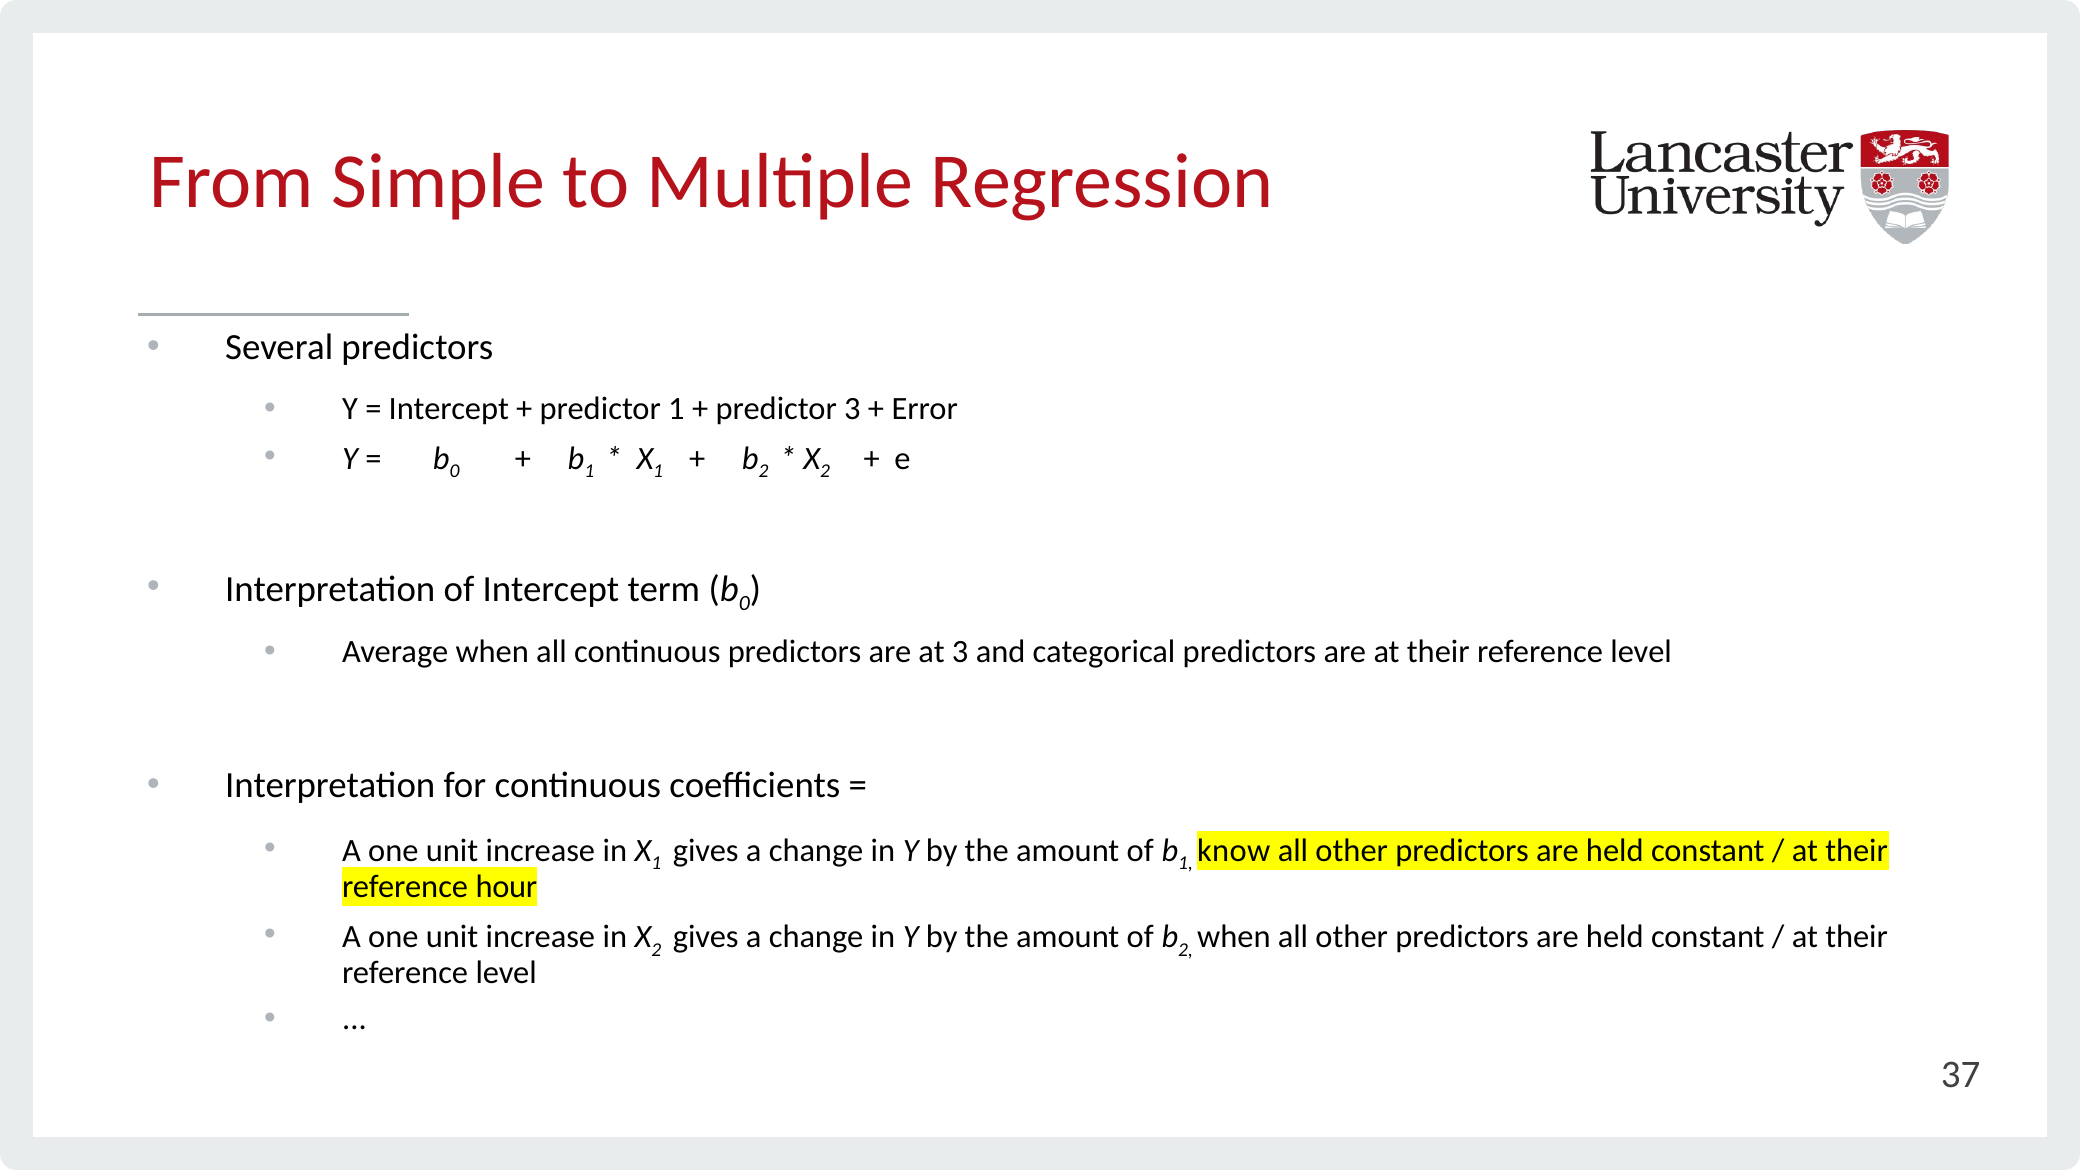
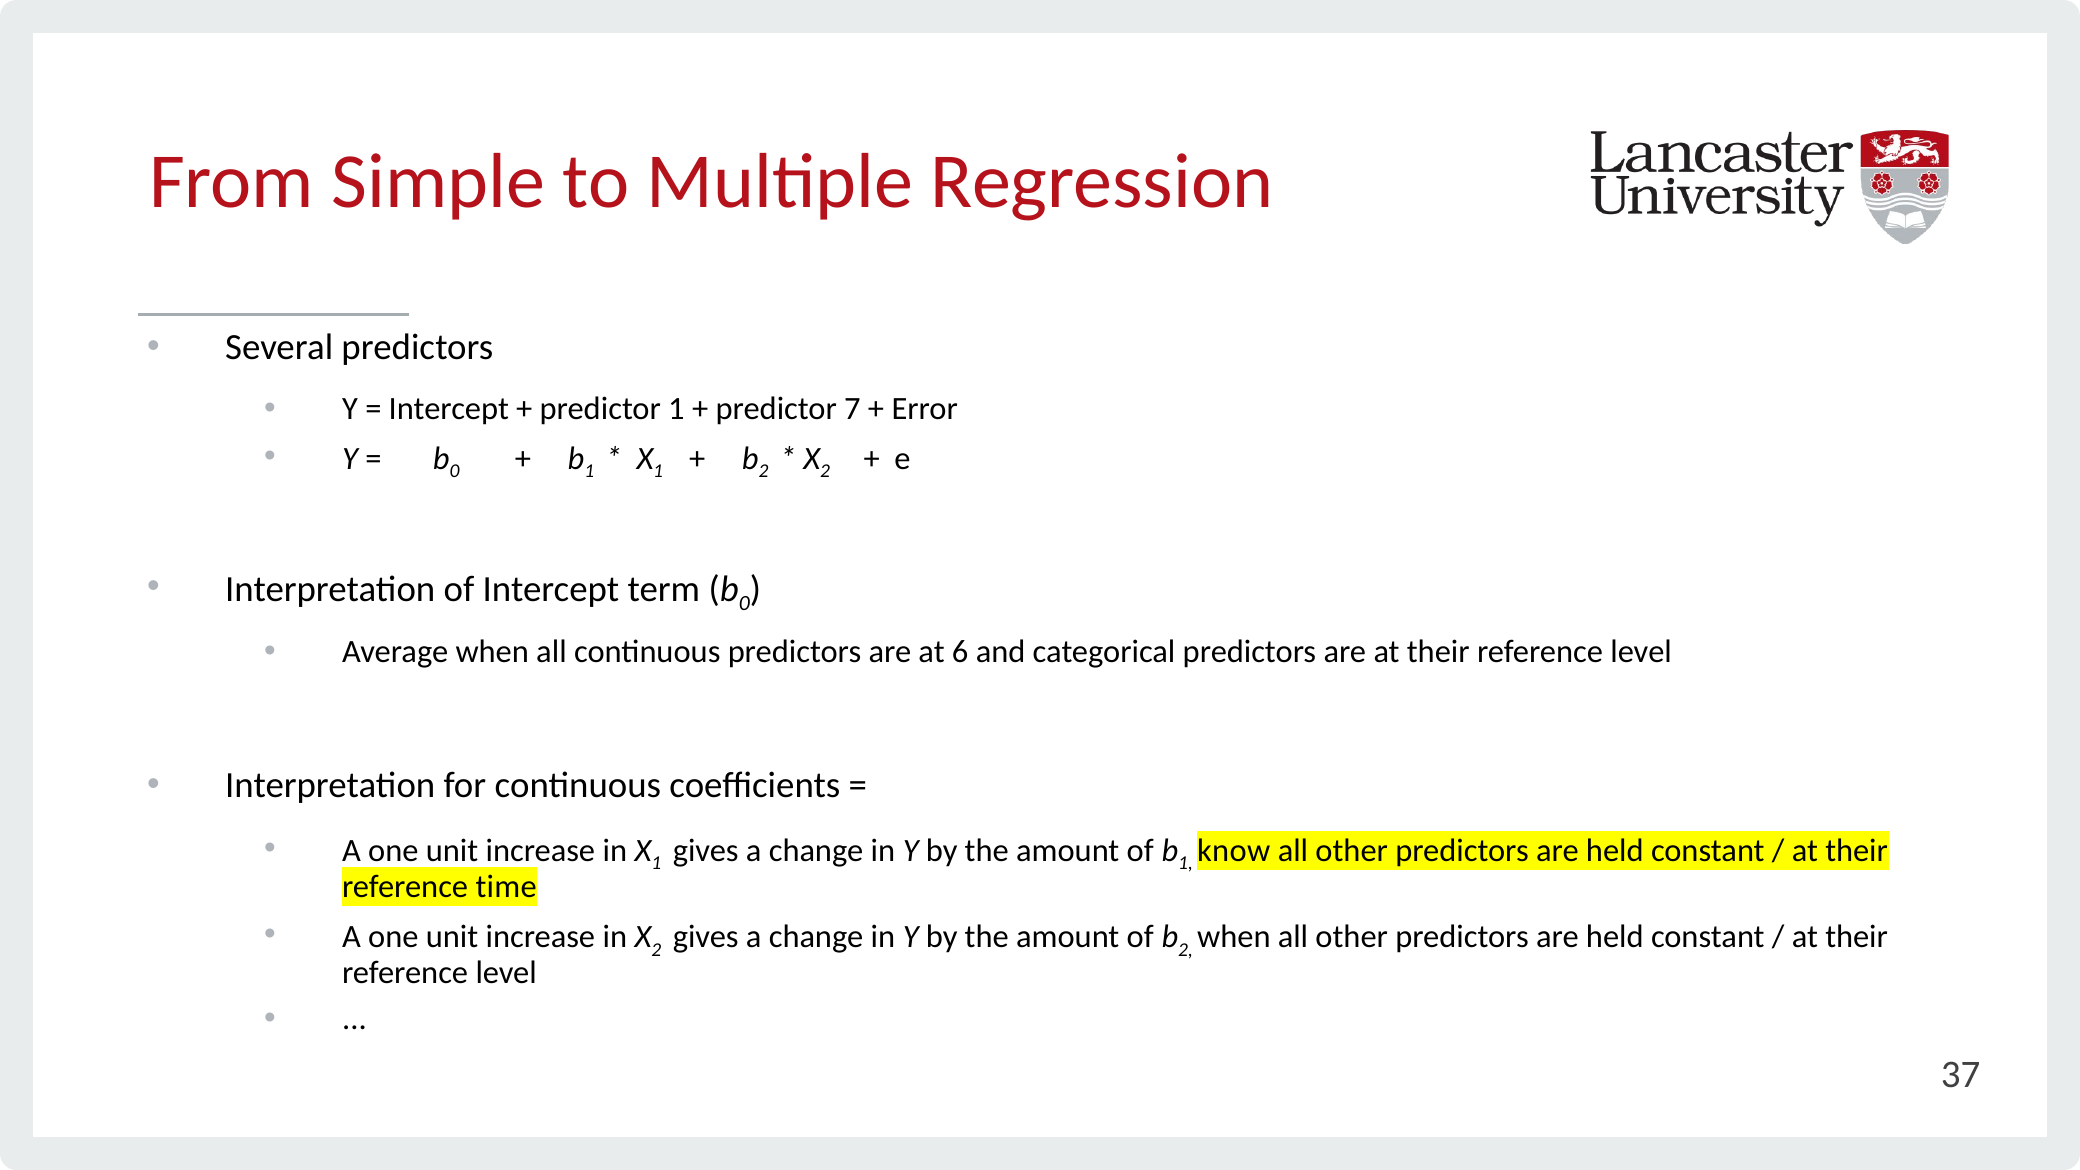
predictor 3: 3 -> 7 (852, 409)
at 3: 3 -> 6 (960, 652)
hour: hour -> time (506, 887)
